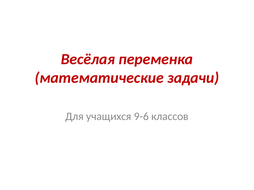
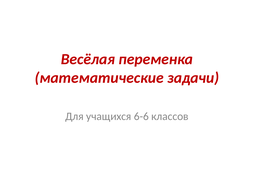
9-6: 9-6 -> 6-6 (141, 117)
